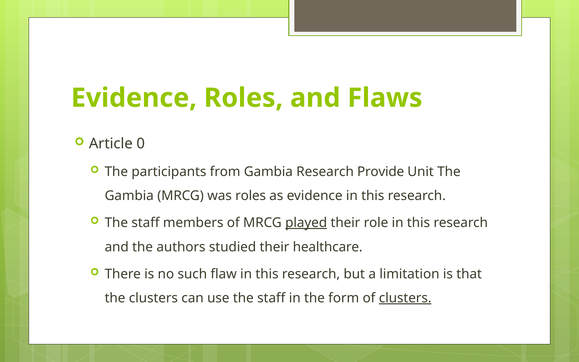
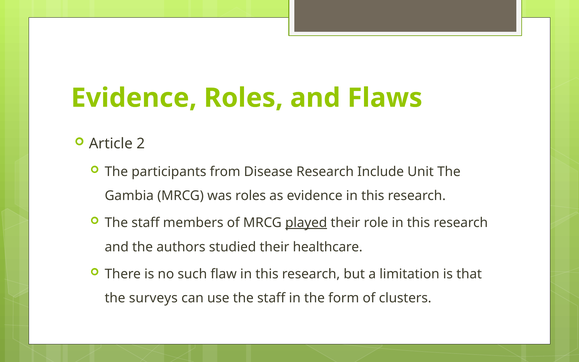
0: 0 -> 2 (141, 144)
from Gambia: Gambia -> Disease (268, 172)
Provide: Provide -> Include (381, 172)
the clusters: clusters -> surveys (153, 298)
clusters underline: present -> none (405, 298)
